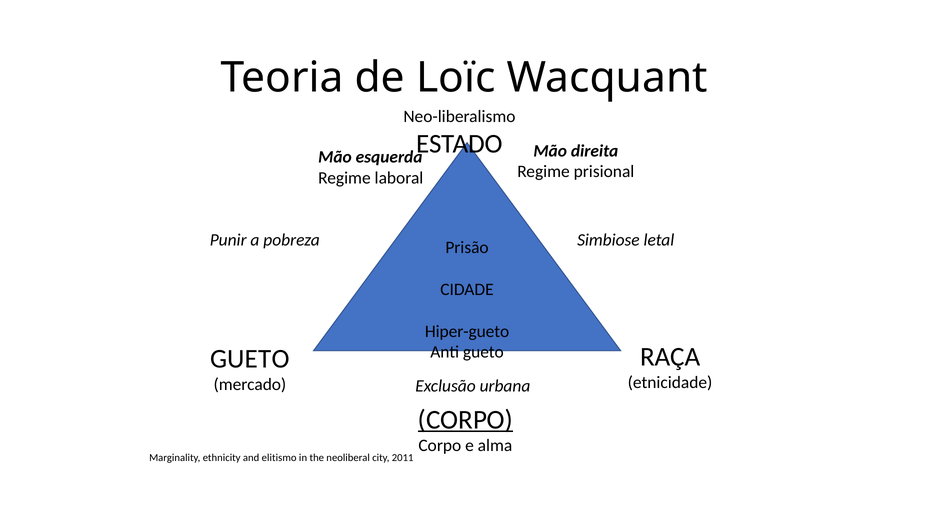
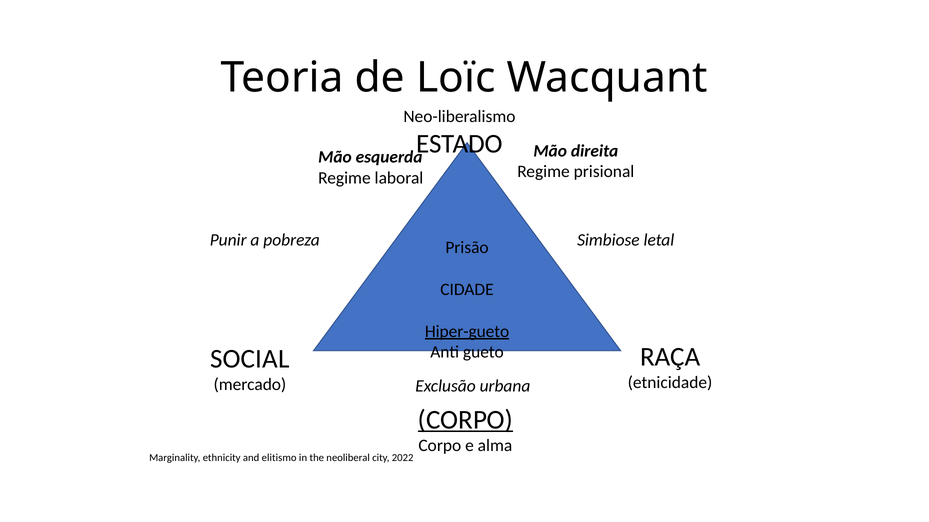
Hiper-gueto underline: none -> present (467, 332)
GUETO: GUETO -> SOCIAL (250, 359)
2011: 2011 -> 2022 (403, 458)
